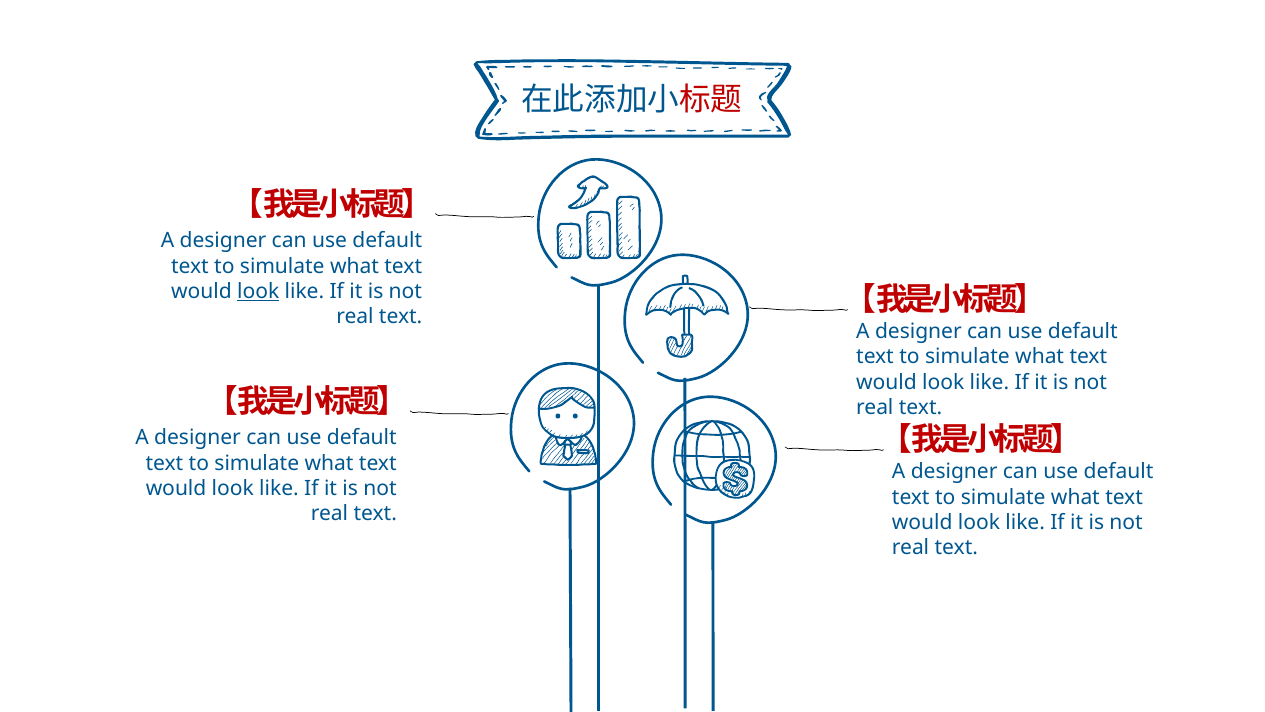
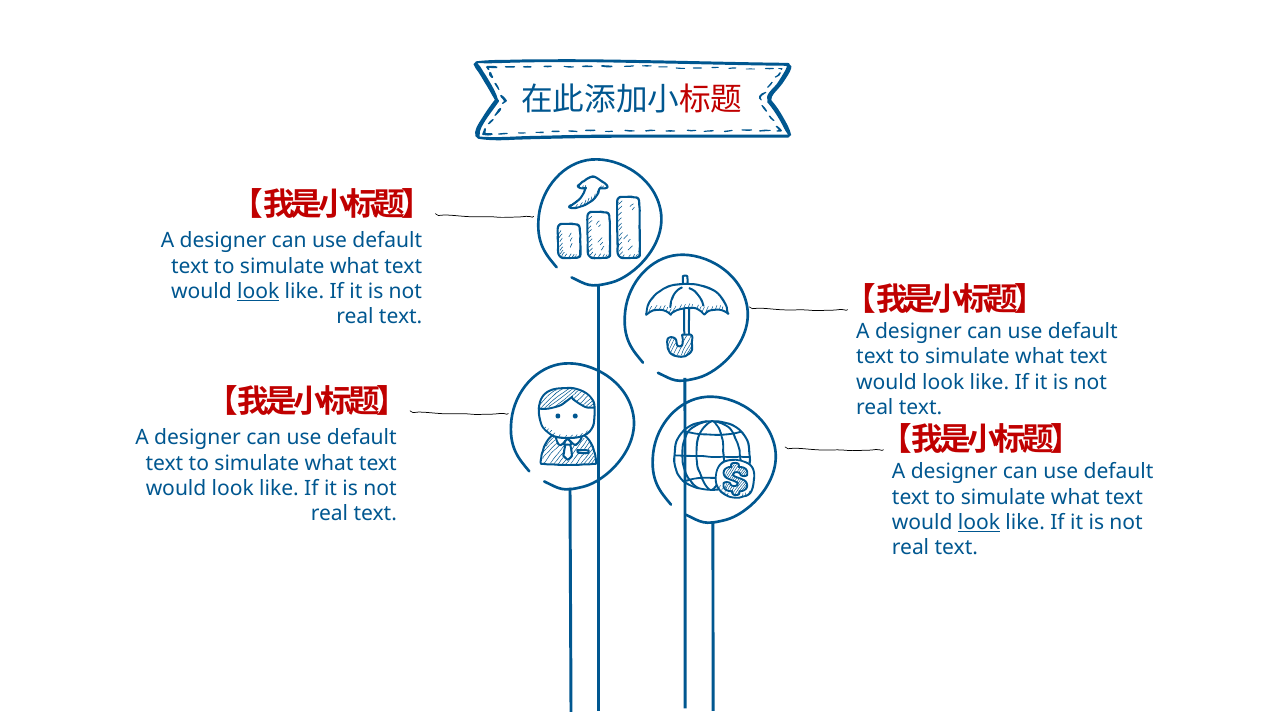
look underline: none -> present (979, 522)
